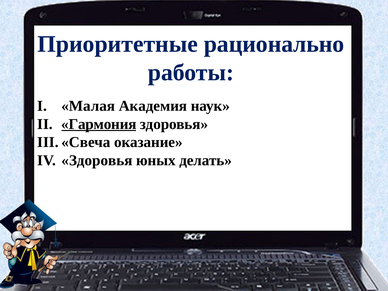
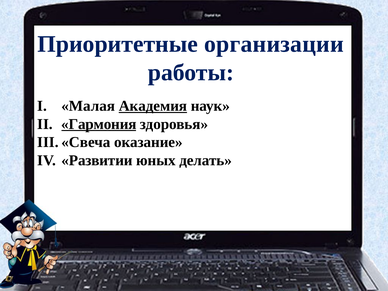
рационально: рационально -> организации (274, 44)
Академия underline: none -> present (153, 106)
Здоровья: Здоровья -> Развитии (97, 160)
